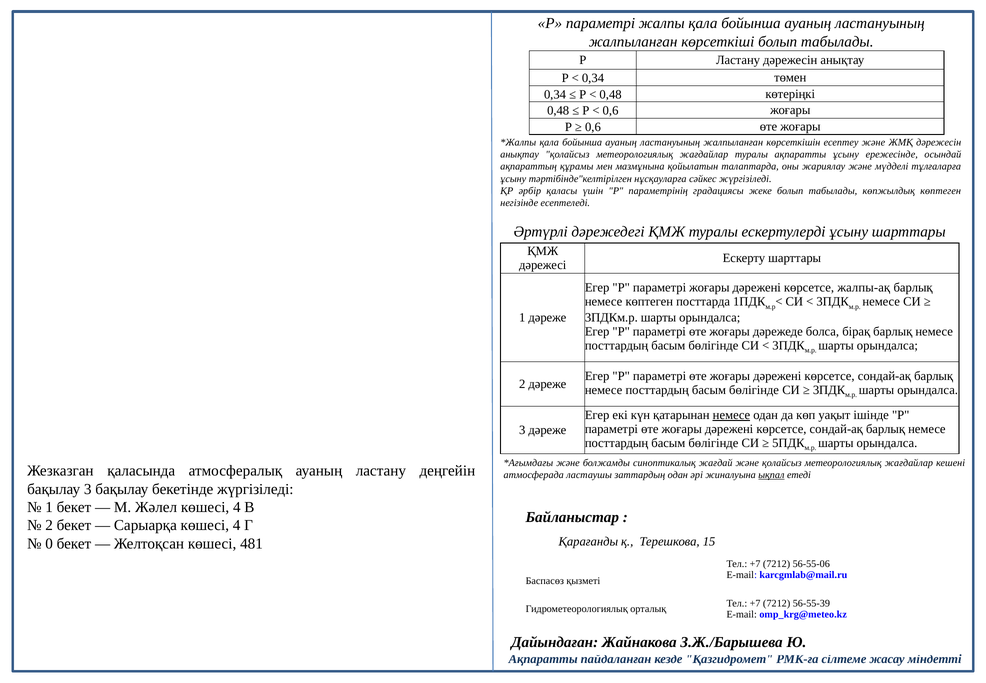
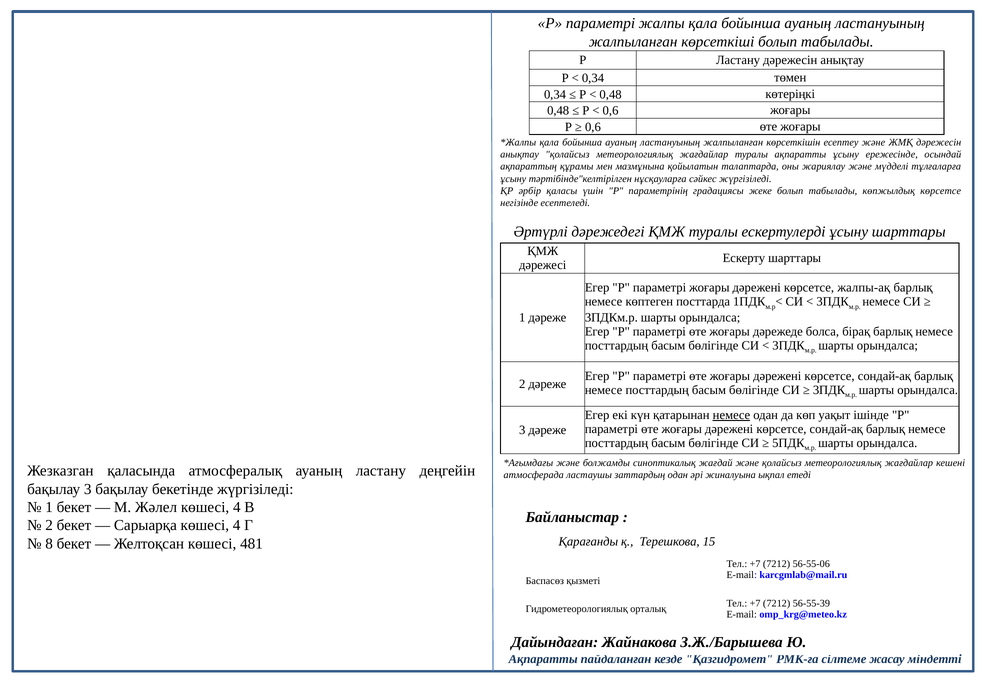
көпжылдық көптеген: көптеген -> көрсетсе (941, 191)
ықпал underline: present -> none (771, 475)
0: 0 -> 8 (49, 543)
